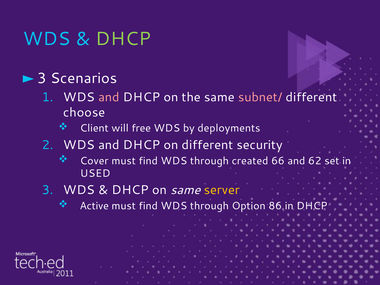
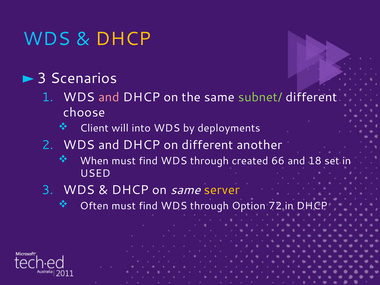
DHCP colour: light green -> yellow (123, 39)
subnet/ colour: pink -> light green (260, 97)
free: free -> into (141, 128)
security: security -> another (259, 145)
Cover: Cover -> When (94, 161)
62: 62 -> 18 (315, 161)
Active: Active -> Often (94, 206)
86: 86 -> 72 (275, 206)
